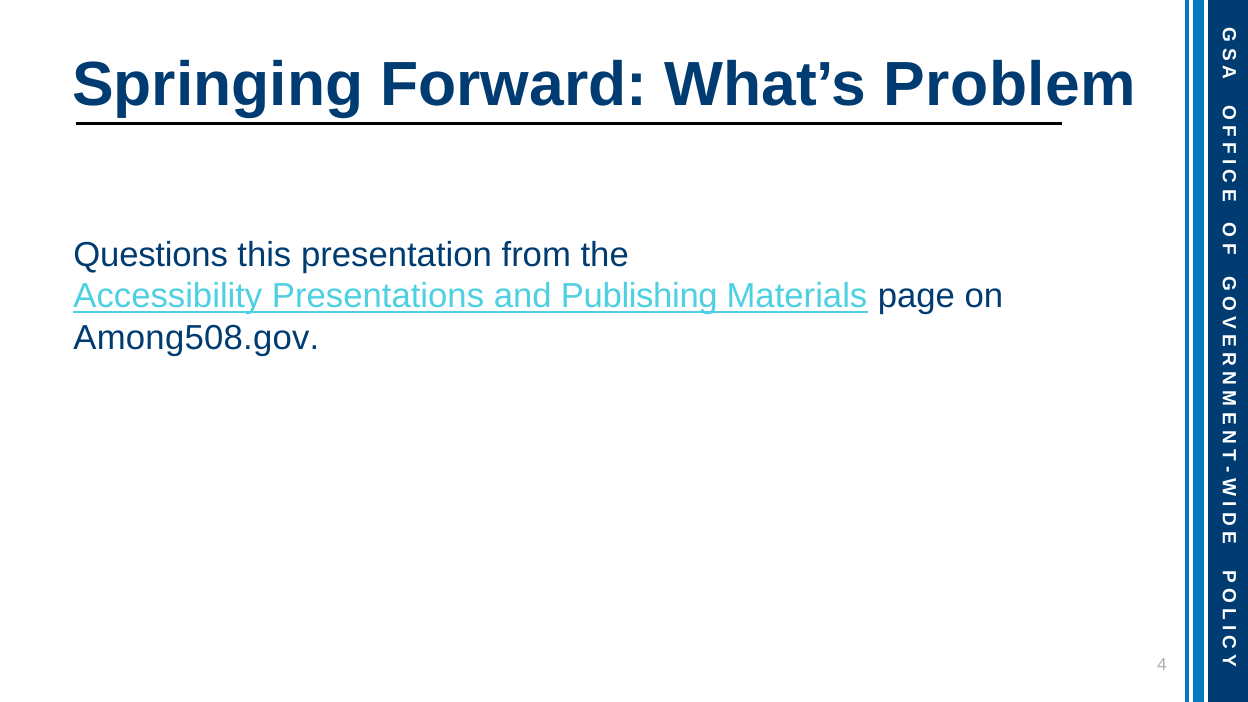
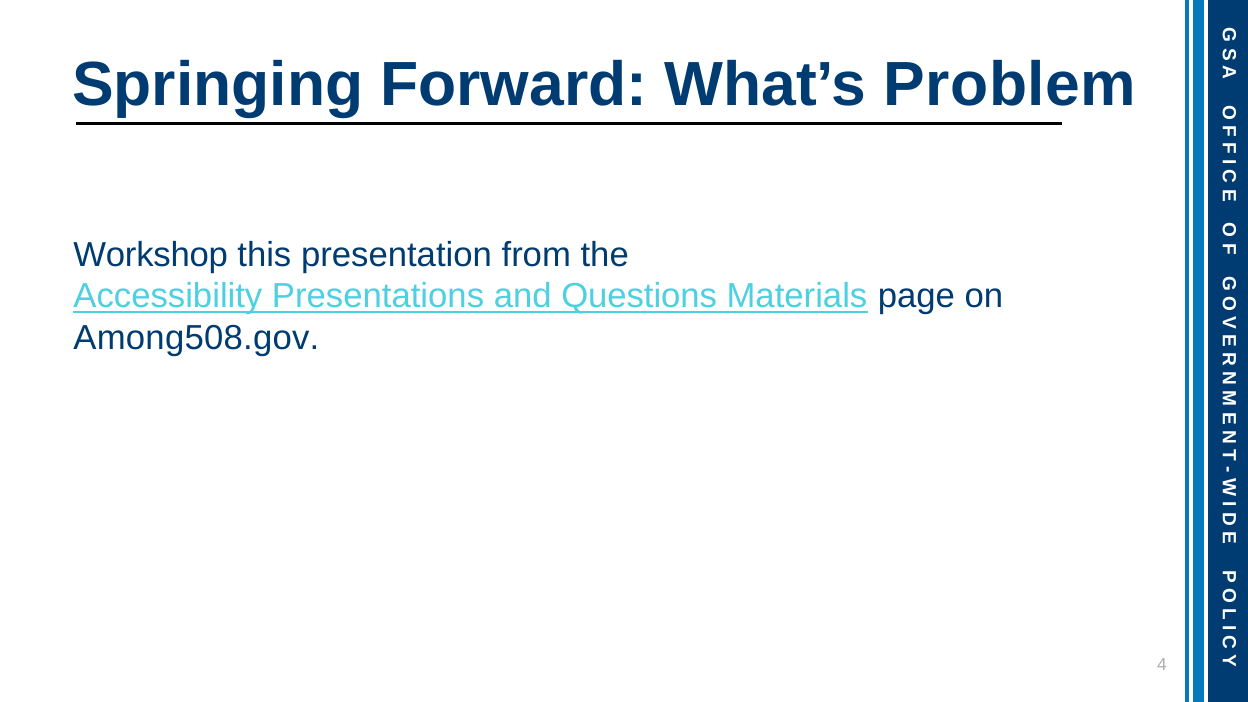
Questions: Questions -> Workshop (151, 255)
Publishing: Publishing -> Questions (639, 296)
